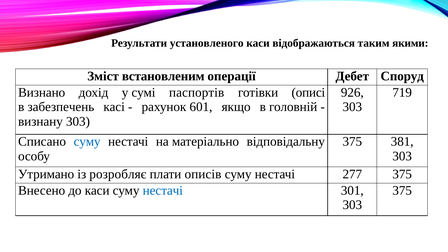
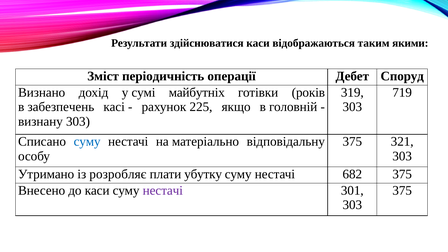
установленого: установленого -> здійснюватися (207, 43)
встановленим: встановленим -> періодичність (163, 76)
паспортів: паспортів -> майбутніх (197, 92)
описі: описі -> років (308, 92)
926: 926 -> 319 (352, 92)
601: 601 -> 225 (201, 107)
381: 381 -> 321 (402, 142)
описів: описів -> убутку (203, 174)
277: 277 -> 682 (352, 174)
нестачі colour: blue -> purple (163, 190)
